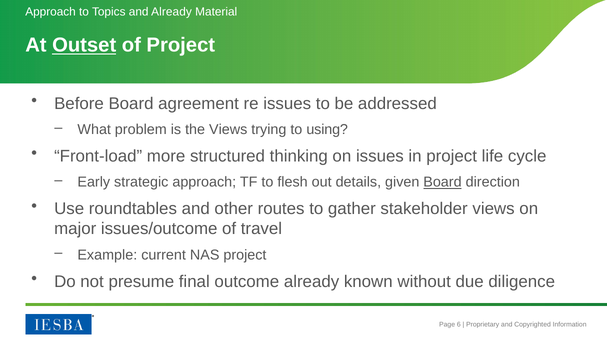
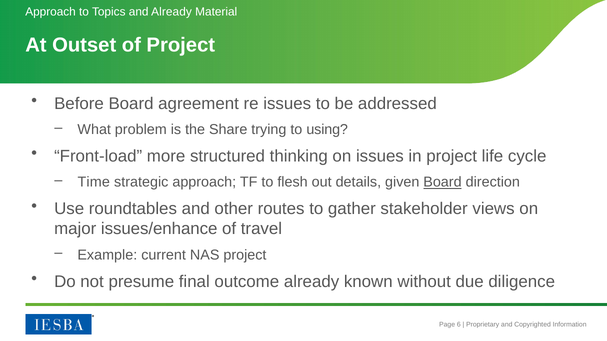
Outset underline: present -> none (84, 45)
the Views: Views -> Share (228, 130)
Early: Early -> Time (94, 182)
issues/outcome: issues/outcome -> issues/enhance (159, 229)
